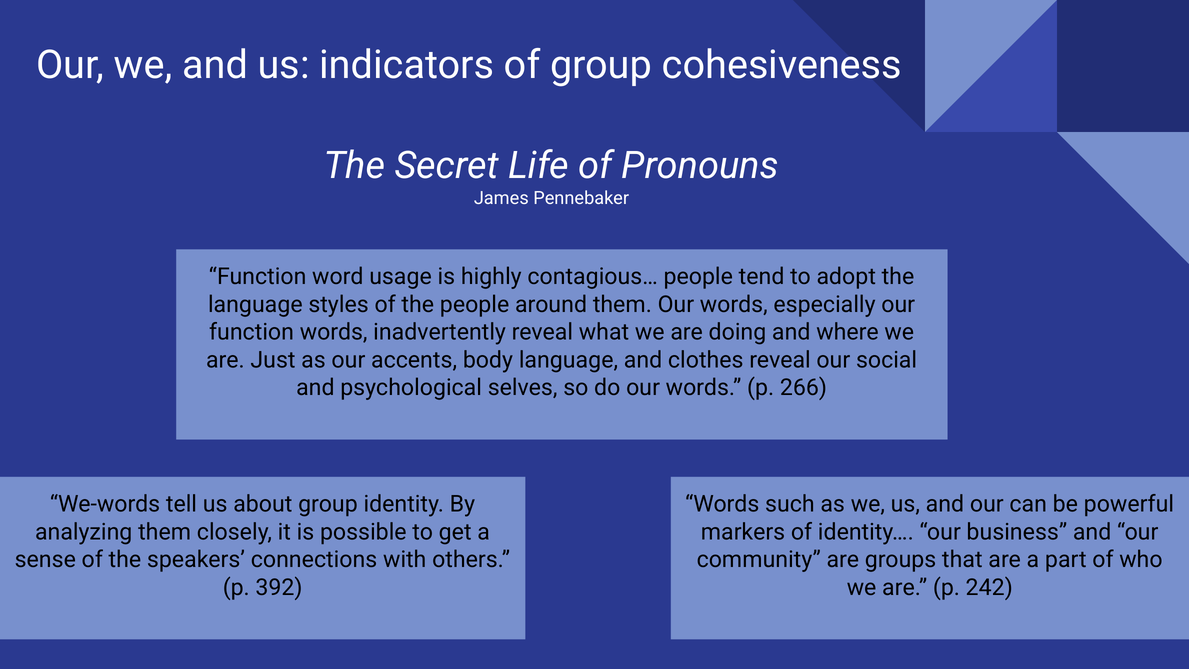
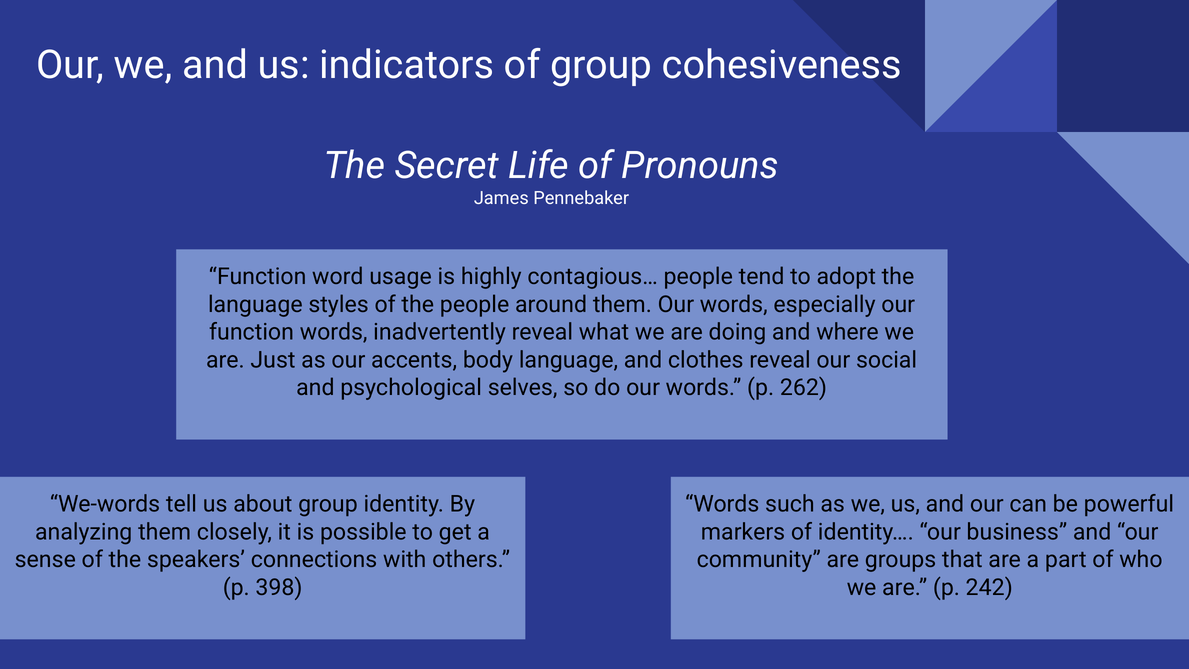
266: 266 -> 262 (803, 388)
392: 392 -> 398 (279, 587)
